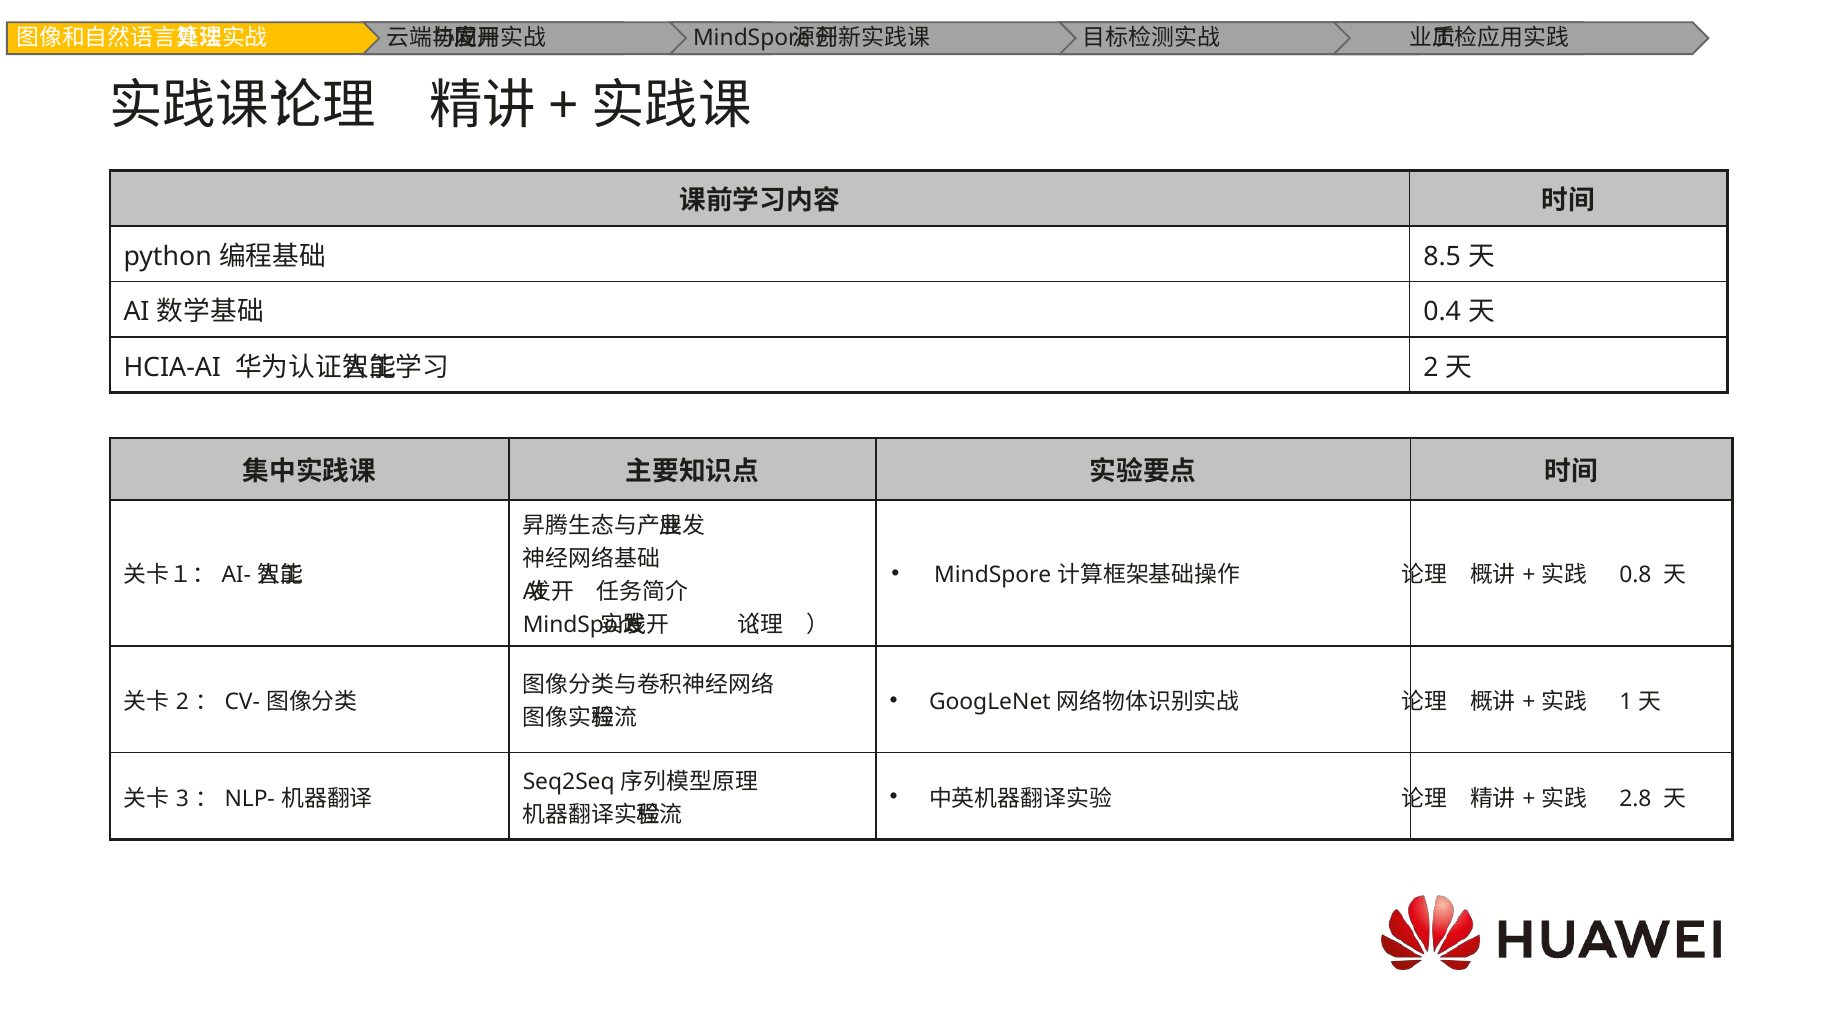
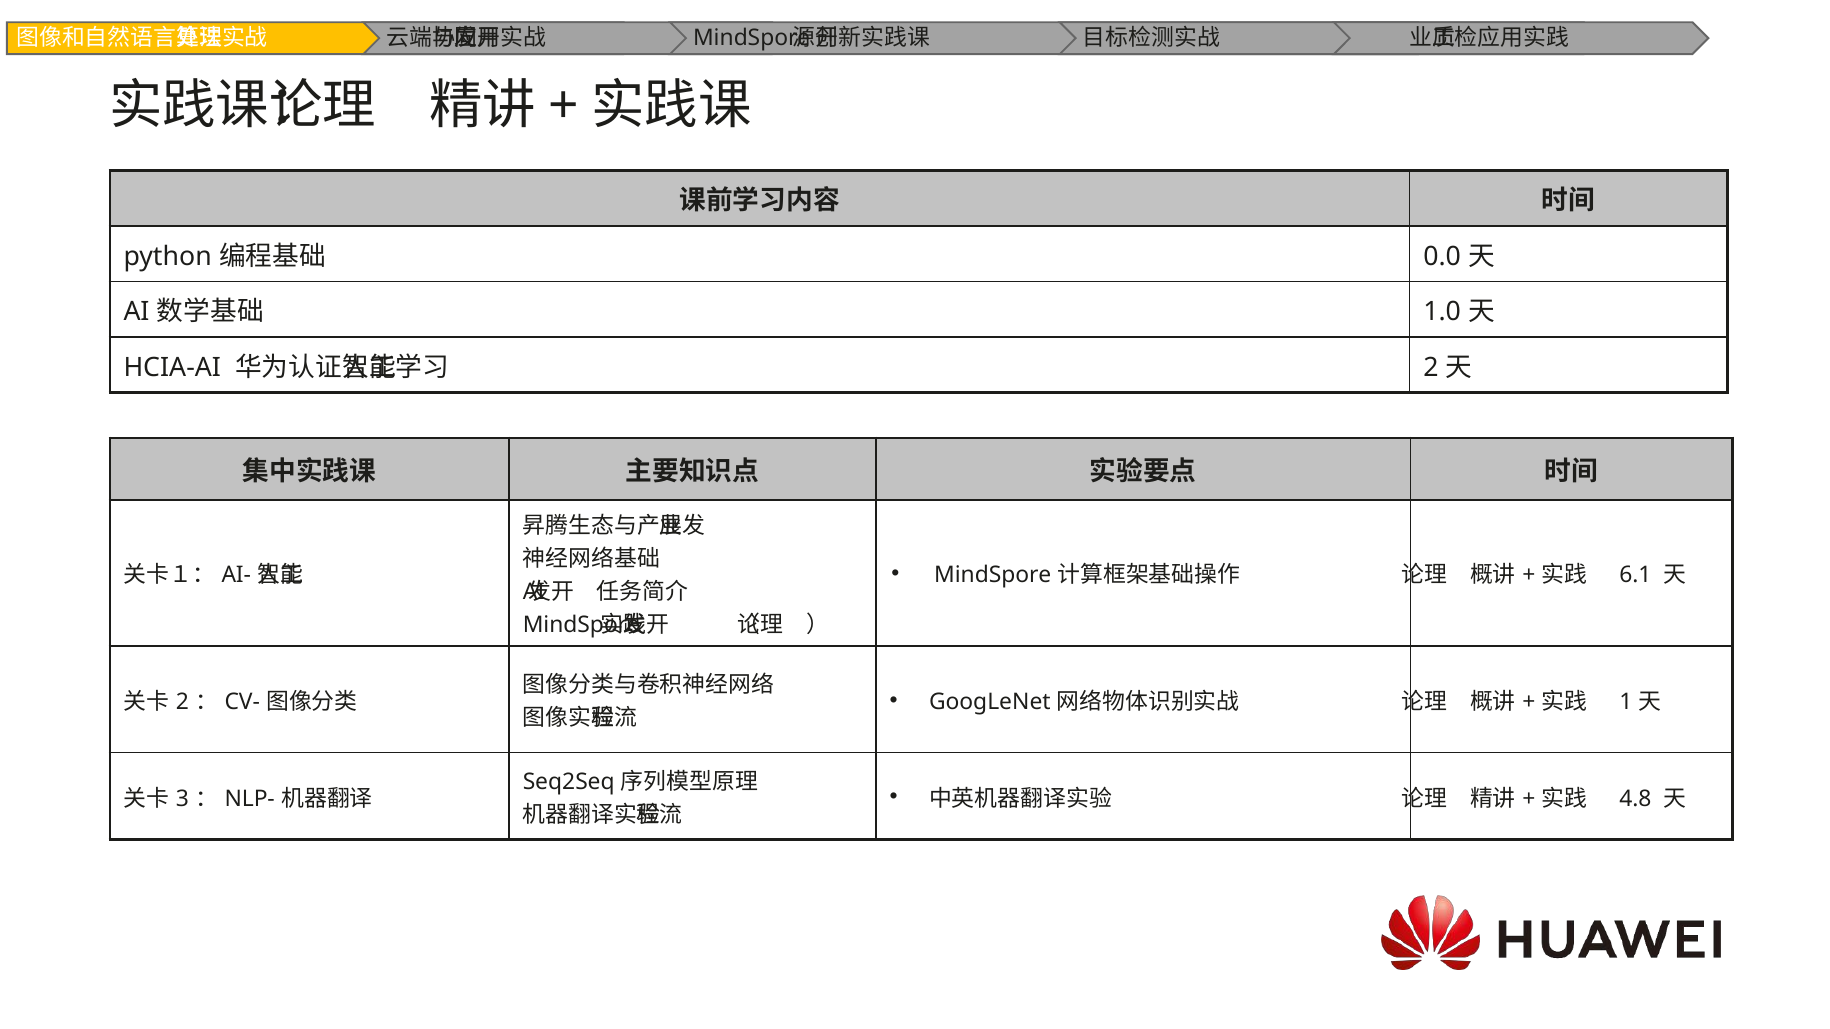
8.5: 8.5 -> 0.0 (1442, 257)
0.4: 0.4 -> 1.0 (1442, 312)
0.8: 0.8 -> 6.1 (1635, 575)
2.8: 2.8 -> 4.8 (1635, 798)
